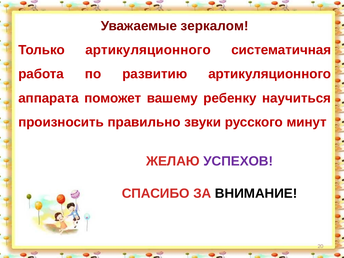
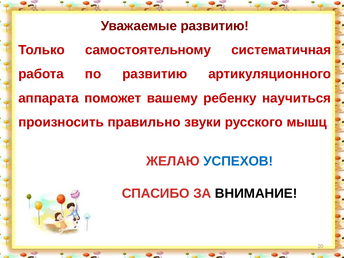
Уважаемые зеркалом: зеркалом -> развитию (215, 26)
Только артикуляционного: артикуляционного -> самостоятельному (148, 50)
минут: минут -> мышц (307, 122)
УСПЕХОВ colour: purple -> blue (238, 161)
